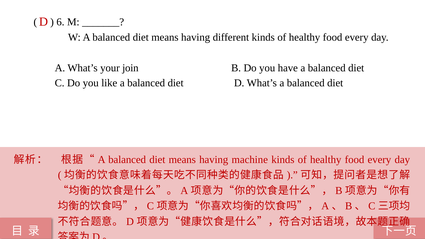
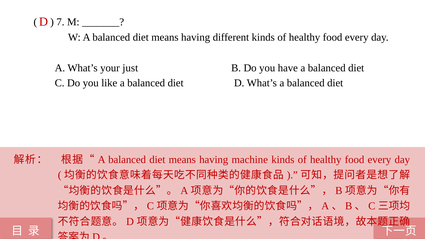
6: 6 -> 7 (60, 22)
join: join -> just (130, 68)
